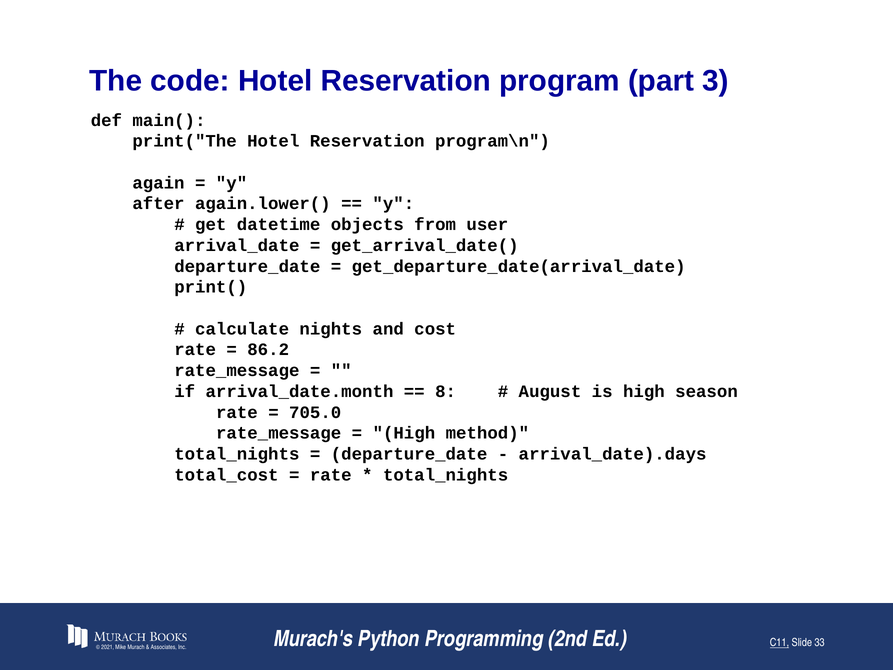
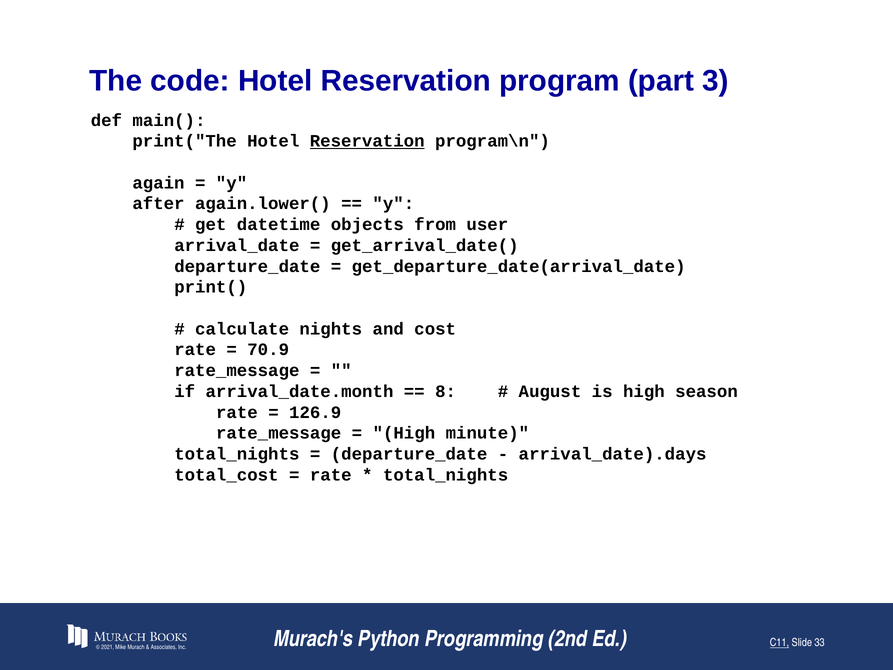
Reservation underline: none -> present (367, 141)
86.2: 86.2 -> 70.9 (268, 350)
705.0: 705.0 -> 126.9 (315, 412)
method: method -> minute (487, 433)
